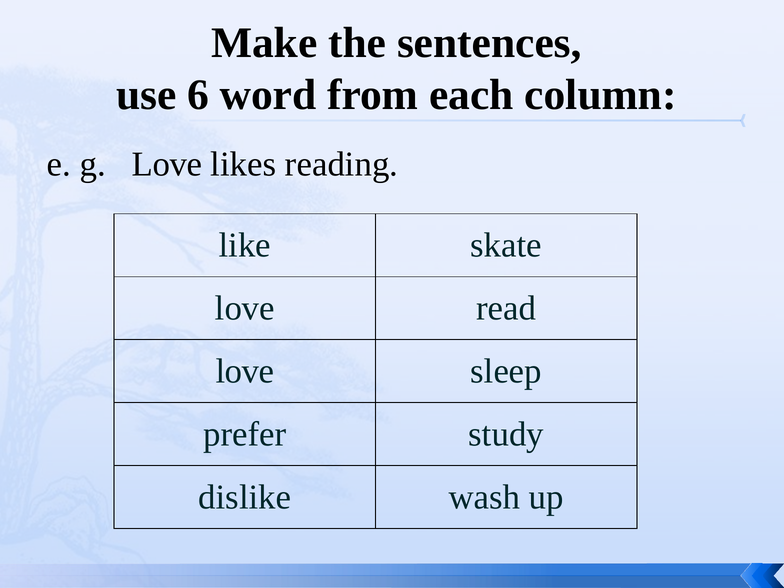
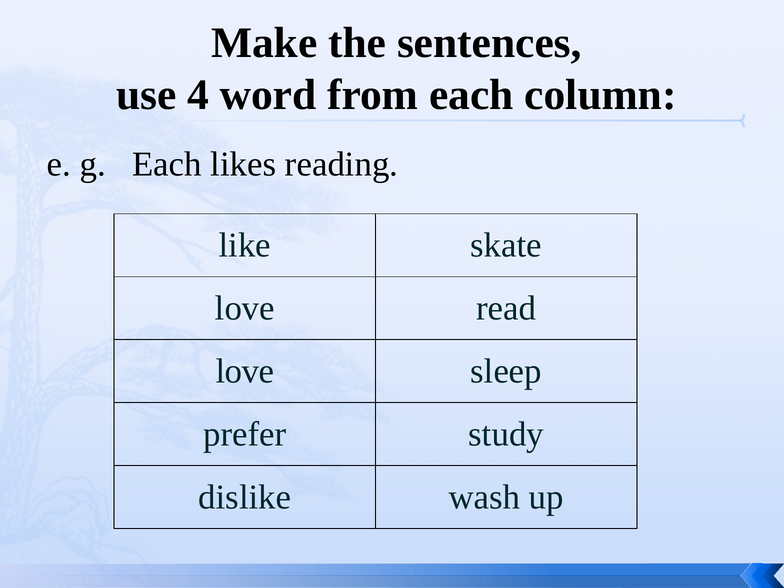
6: 6 -> 4 (198, 95)
g Love: Love -> Each (167, 164)
